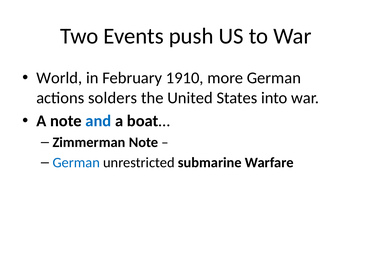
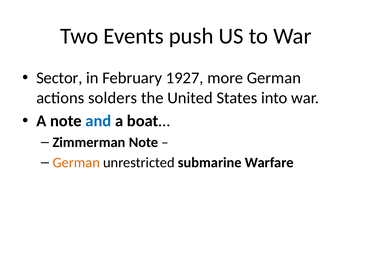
World: World -> Sector (59, 78)
1910: 1910 -> 1927 (185, 78)
German colour: blue -> orange (76, 163)
